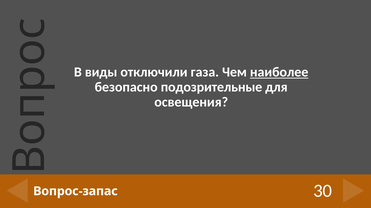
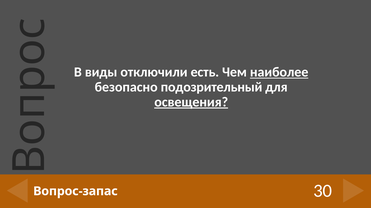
газа: газа -> есть (205, 72)
подозрительные: подозрительные -> подозрительный (212, 87)
освещения underline: none -> present (191, 102)
